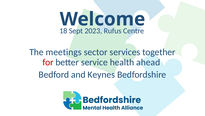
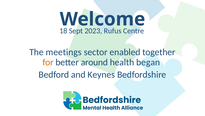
services: services -> enabled (125, 52)
for colour: red -> orange (48, 62)
service: service -> around (94, 62)
ahead: ahead -> began (148, 62)
